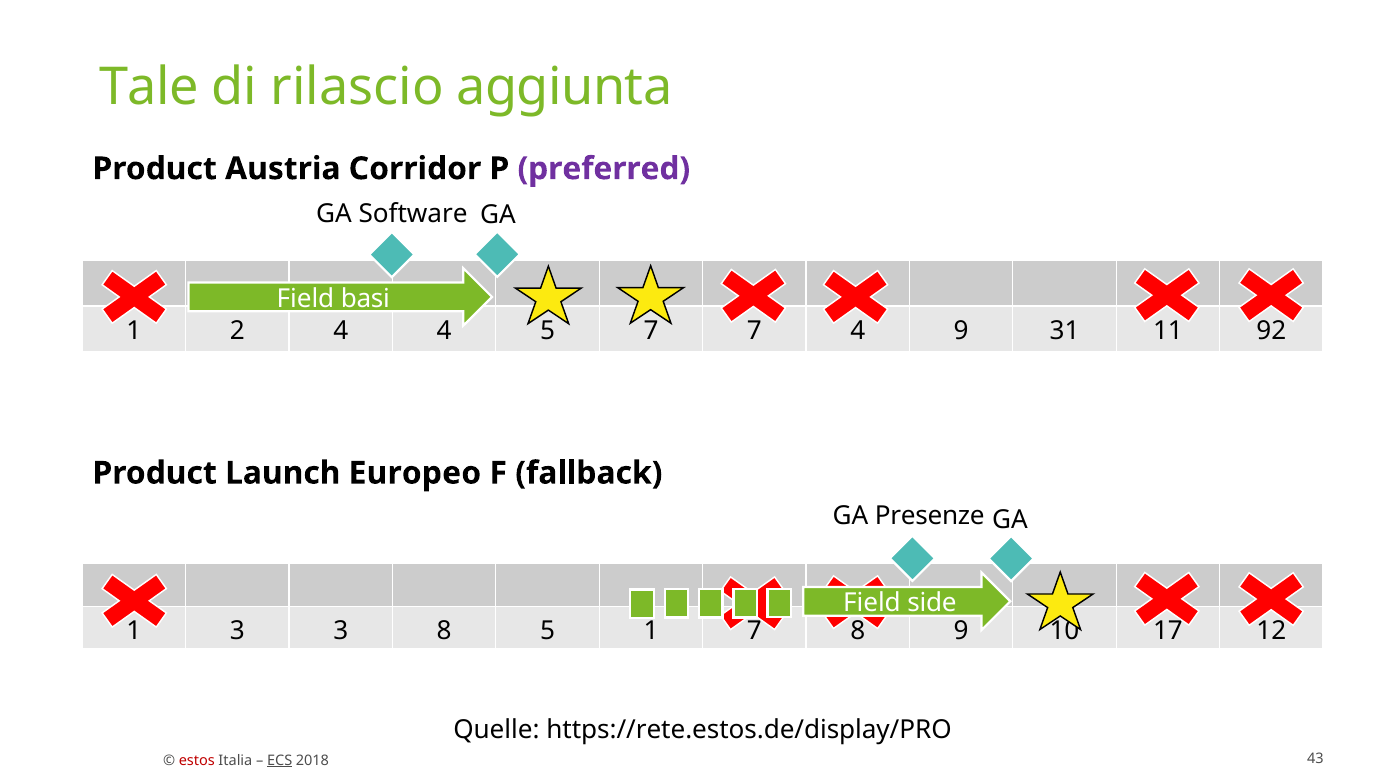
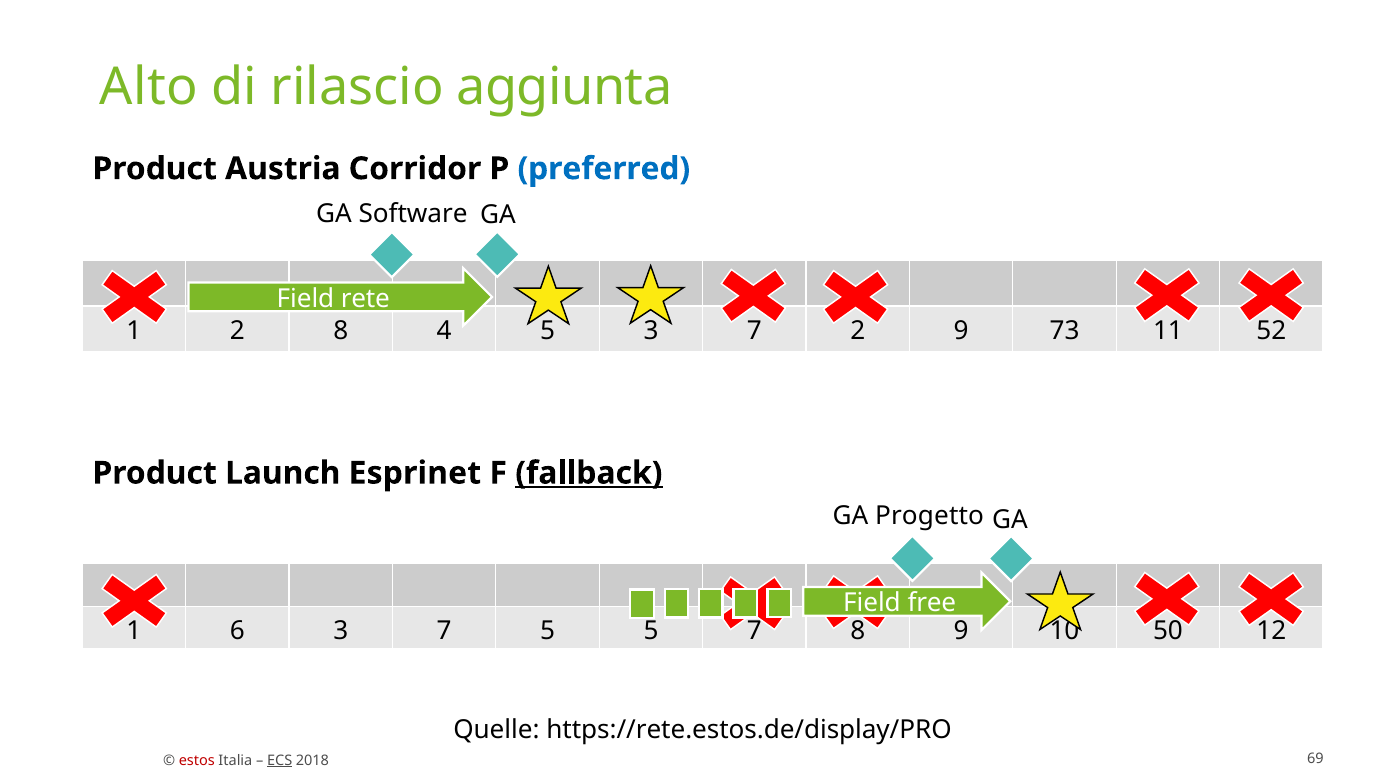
Tale: Tale -> Alto (149, 87)
preferred colour: purple -> blue (604, 169)
basi: basi -> rete (365, 299)
2 4: 4 -> 8 (341, 331)
5 7: 7 -> 3 (651, 331)
7 4: 4 -> 2 (858, 331)
31: 31 -> 73 (1065, 331)
92: 92 -> 52 (1271, 331)
Europeo: Europeo -> Esprinet (415, 473)
fallback underline: none -> present (589, 473)
Presenze: Presenze -> Progetto (930, 516)
side: side -> free (932, 604)
3: 3 -> 6 (237, 631)
8: 8 -> 7 (444, 631)
5 1: 1 -> 5 (651, 631)
17: 17 -> 50 (1168, 631)
43: 43 -> 69 (1315, 759)
